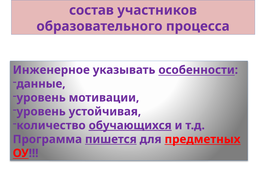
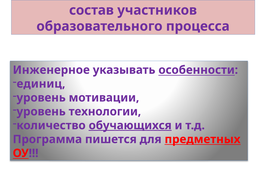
данные: данные -> единиц (41, 84)
устойчивая: устойчивая -> технологии (105, 112)
пишется underline: present -> none (111, 139)
